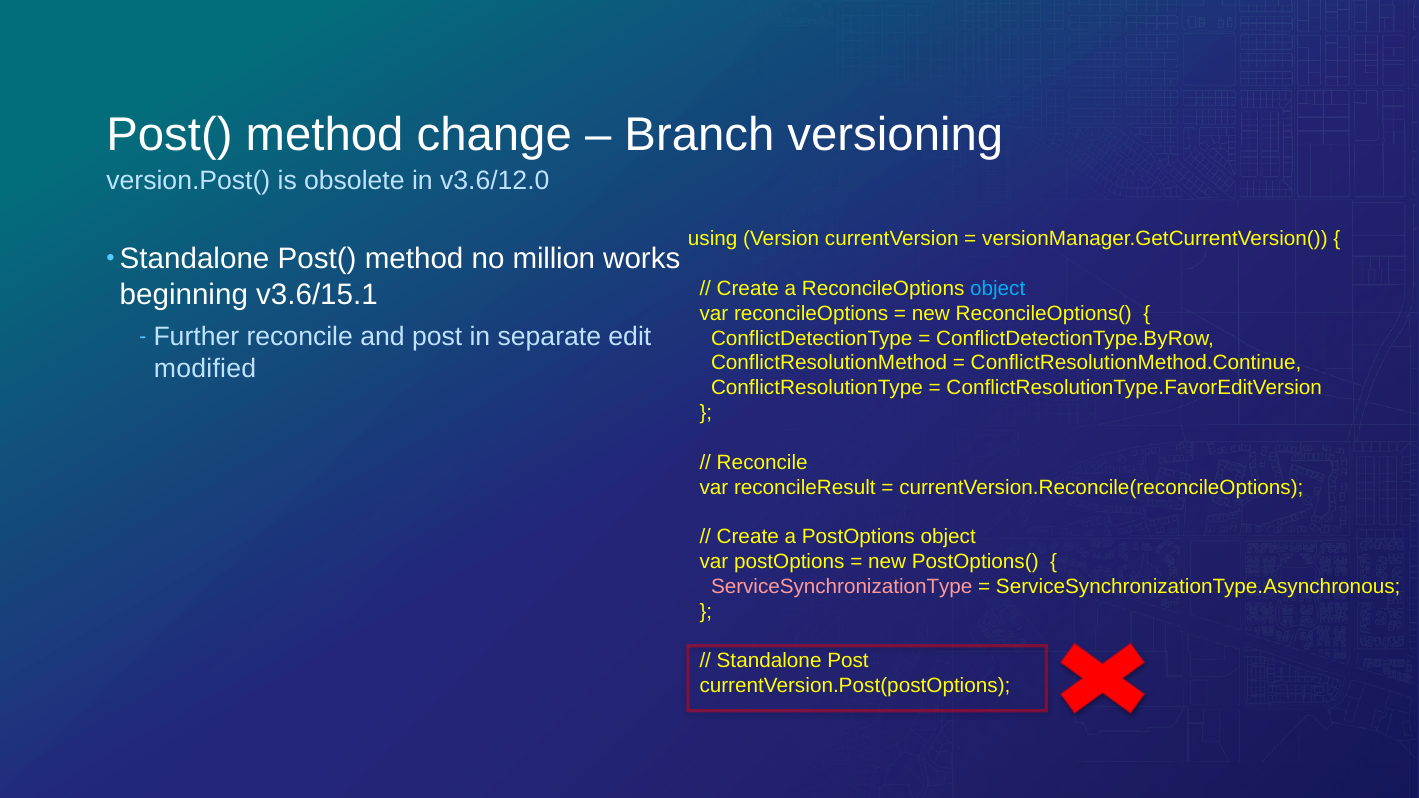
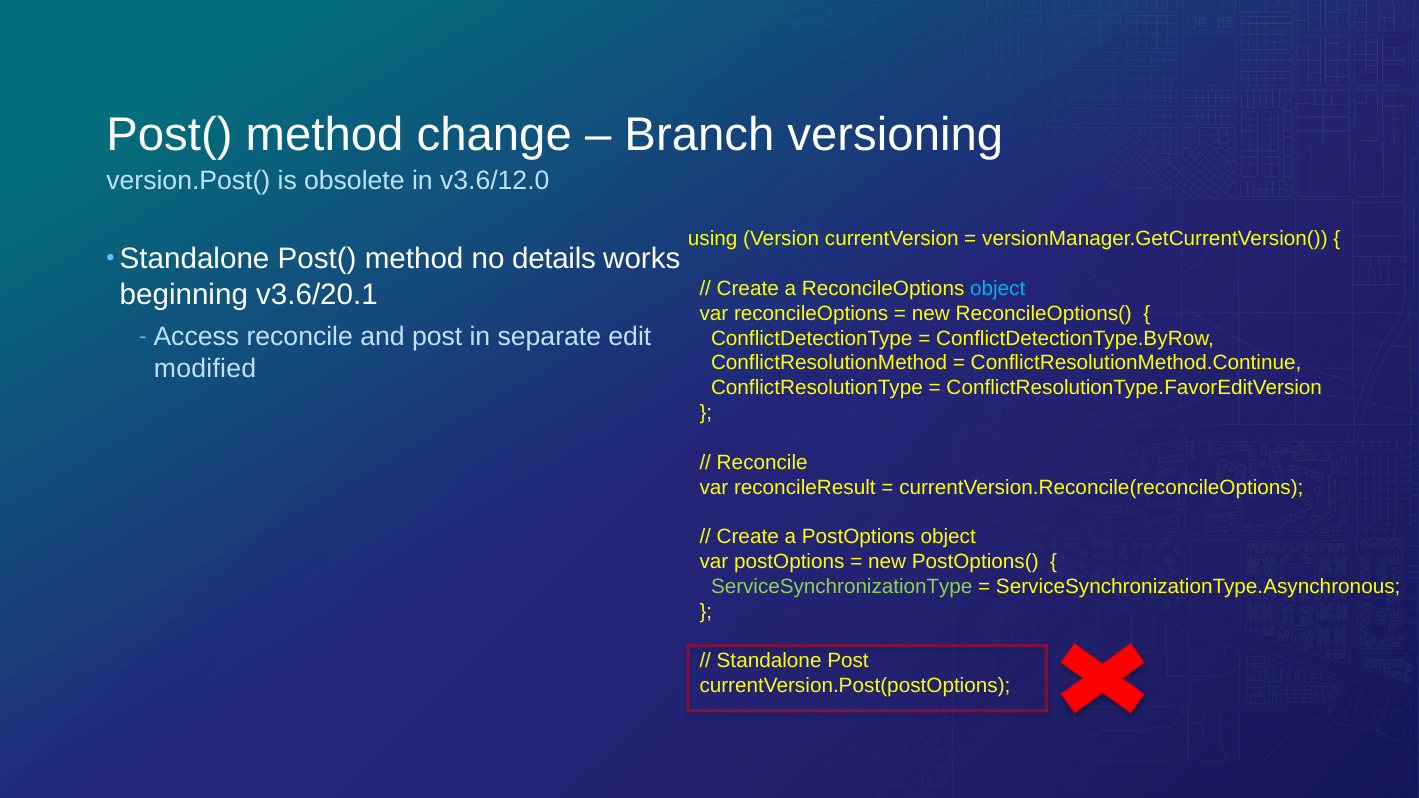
million: million -> details (554, 259)
v3.6/15.1: v3.6/15.1 -> v3.6/20.1 (317, 295)
Further: Further -> Access (196, 337)
ServiceSynchronizationType colour: pink -> light green (842, 587)
